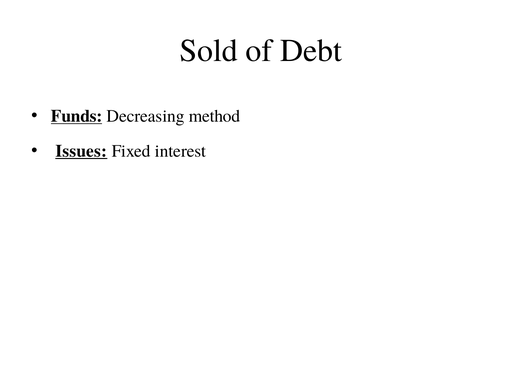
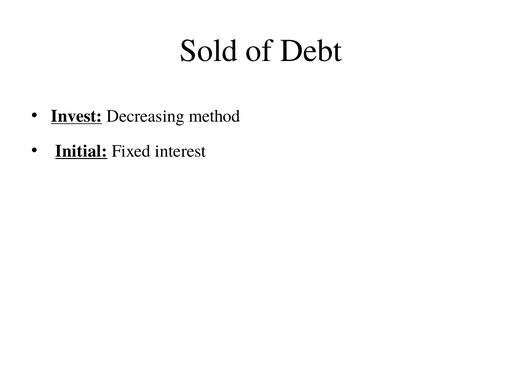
Funds: Funds -> Invest (77, 116)
Issues: Issues -> Initial (81, 151)
